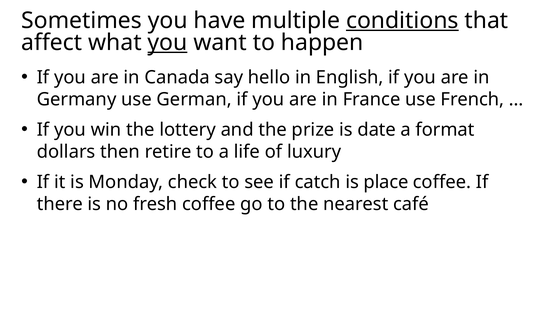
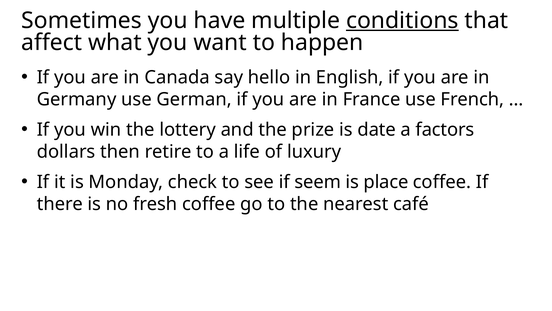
you underline: present -> none (168, 42)
format: format -> factors (445, 129)
catch: catch -> seem (318, 182)
